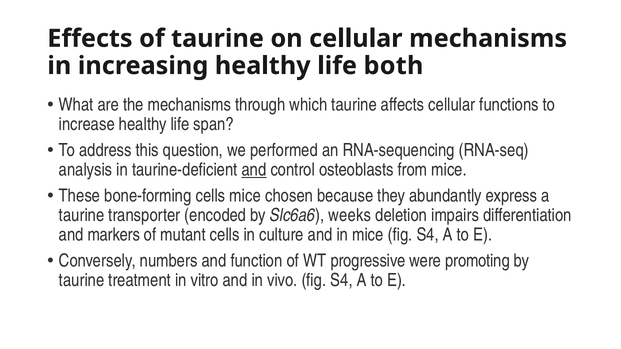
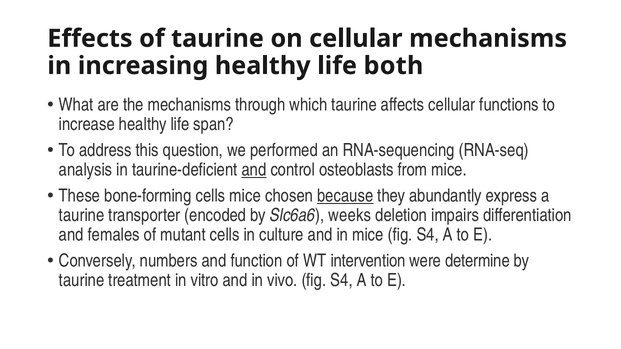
because underline: none -> present (345, 196)
markers: markers -> females (114, 235)
progressive: progressive -> intervention (368, 261)
promoting: promoting -> determine (477, 261)
